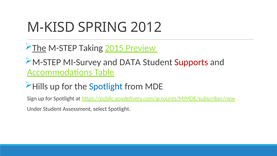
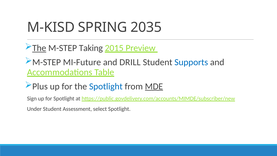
2012: 2012 -> 2035 (146, 27)
MI-Survey: MI-Survey -> MI-Future (82, 62)
DATA: DATA -> DRILL (130, 62)
Supports colour: red -> blue (191, 62)
Hills: Hills -> Plus (40, 86)
MDE underline: none -> present (154, 86)
